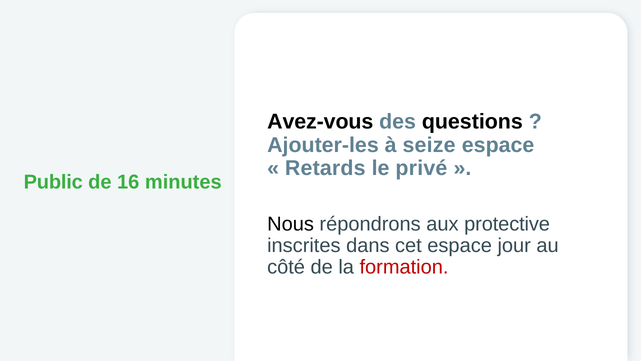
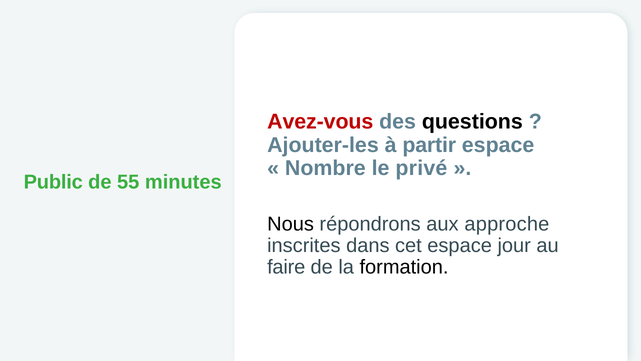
Avez-vous colour: black -> red (320, 122)
seize: seize -> partir (429, 145)
Retards: Retards -> Nombre (325, 168)
16: 16 -> 55 (128, 182)
protective: protective -> approche (507, 224)
côté: côté -> faire (286, 267)
formation colour: red -> black (404, 267)
